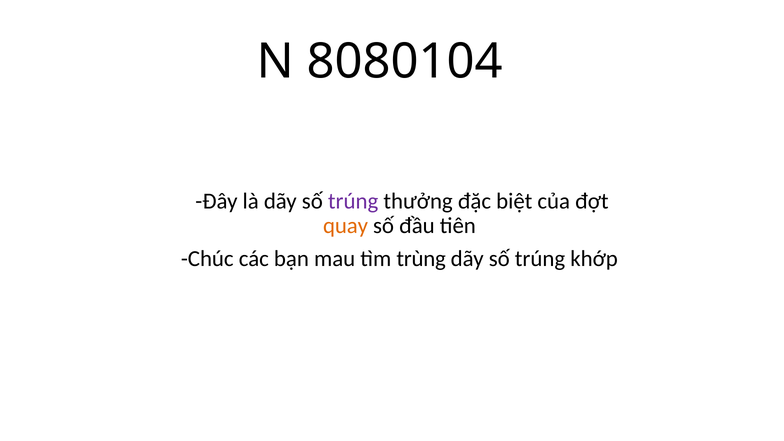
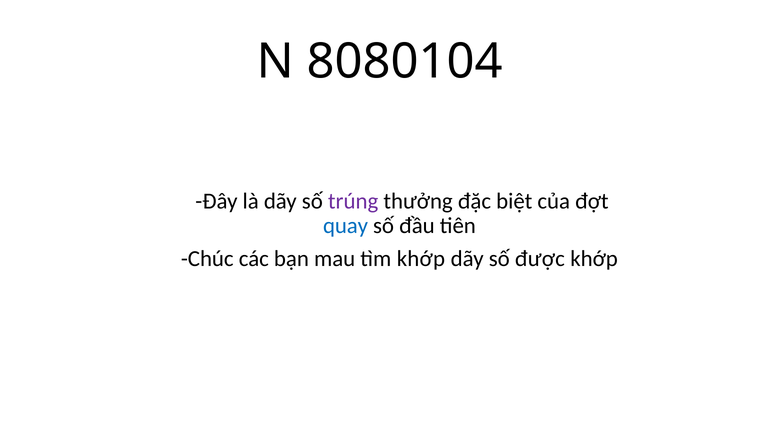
quay colour: orange -> blue (346, 226)
tìm trùng: trùng -> khớp (421, 259)
trúng: trúng -> được (540, 259)
